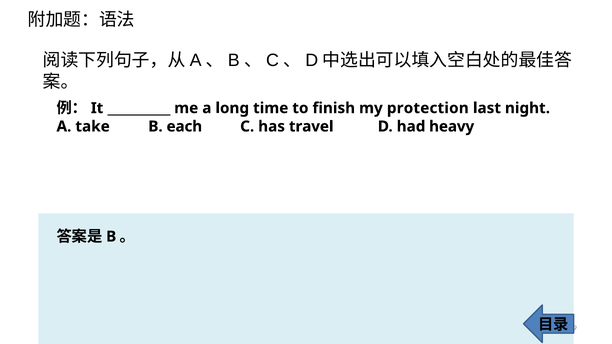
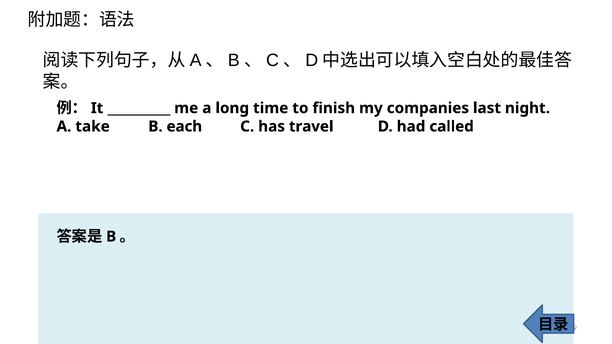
protection: protection -> companies (428, 108)
heavy: heavy -> called (452, 127)
